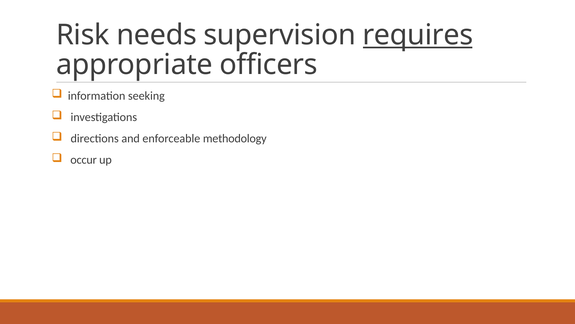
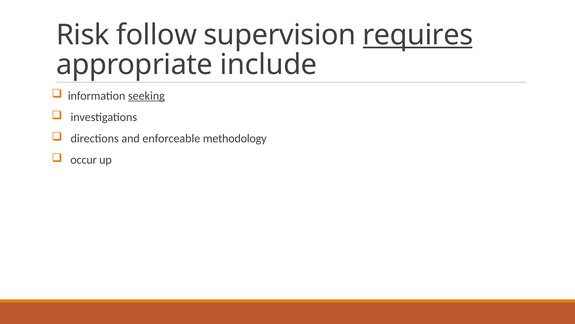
needs: needs -> follow (157, 35)
officers: officers -> include (268, 64)
seeking underline: none -> present (146, 96)
